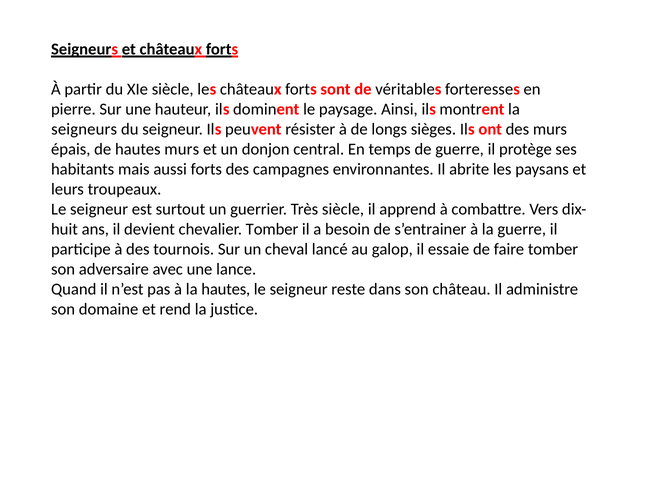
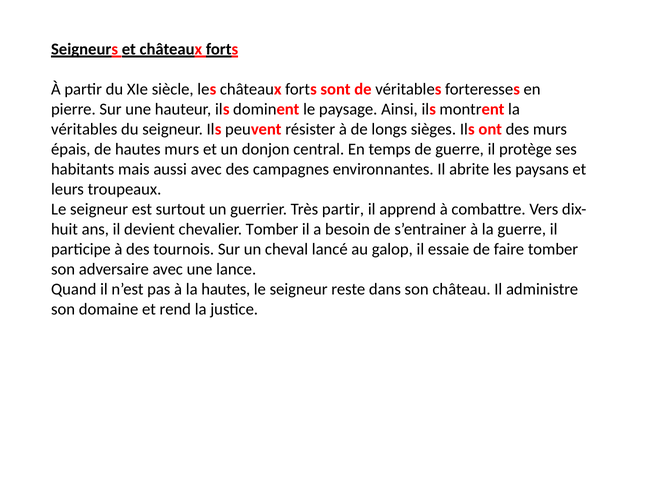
seigneurs: seigneurs -> véritables (84, 129)
aussi forts: forts -> avec (206, 169)
Très siècle: siècle -> partir (343, 209)
